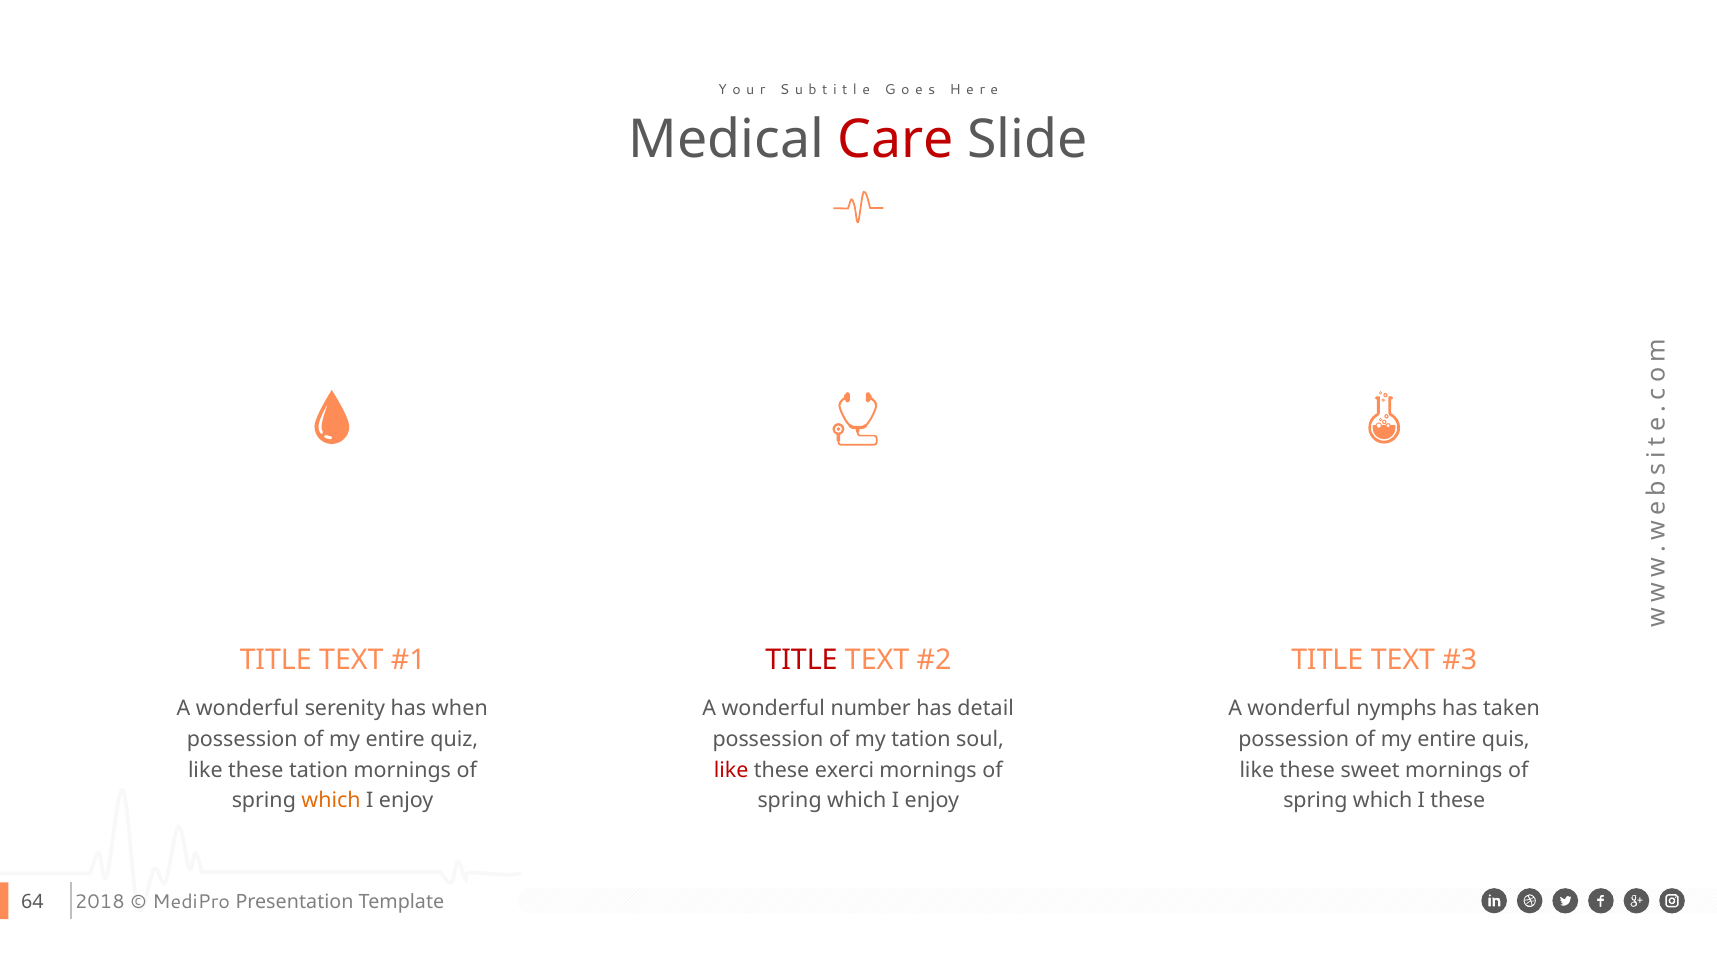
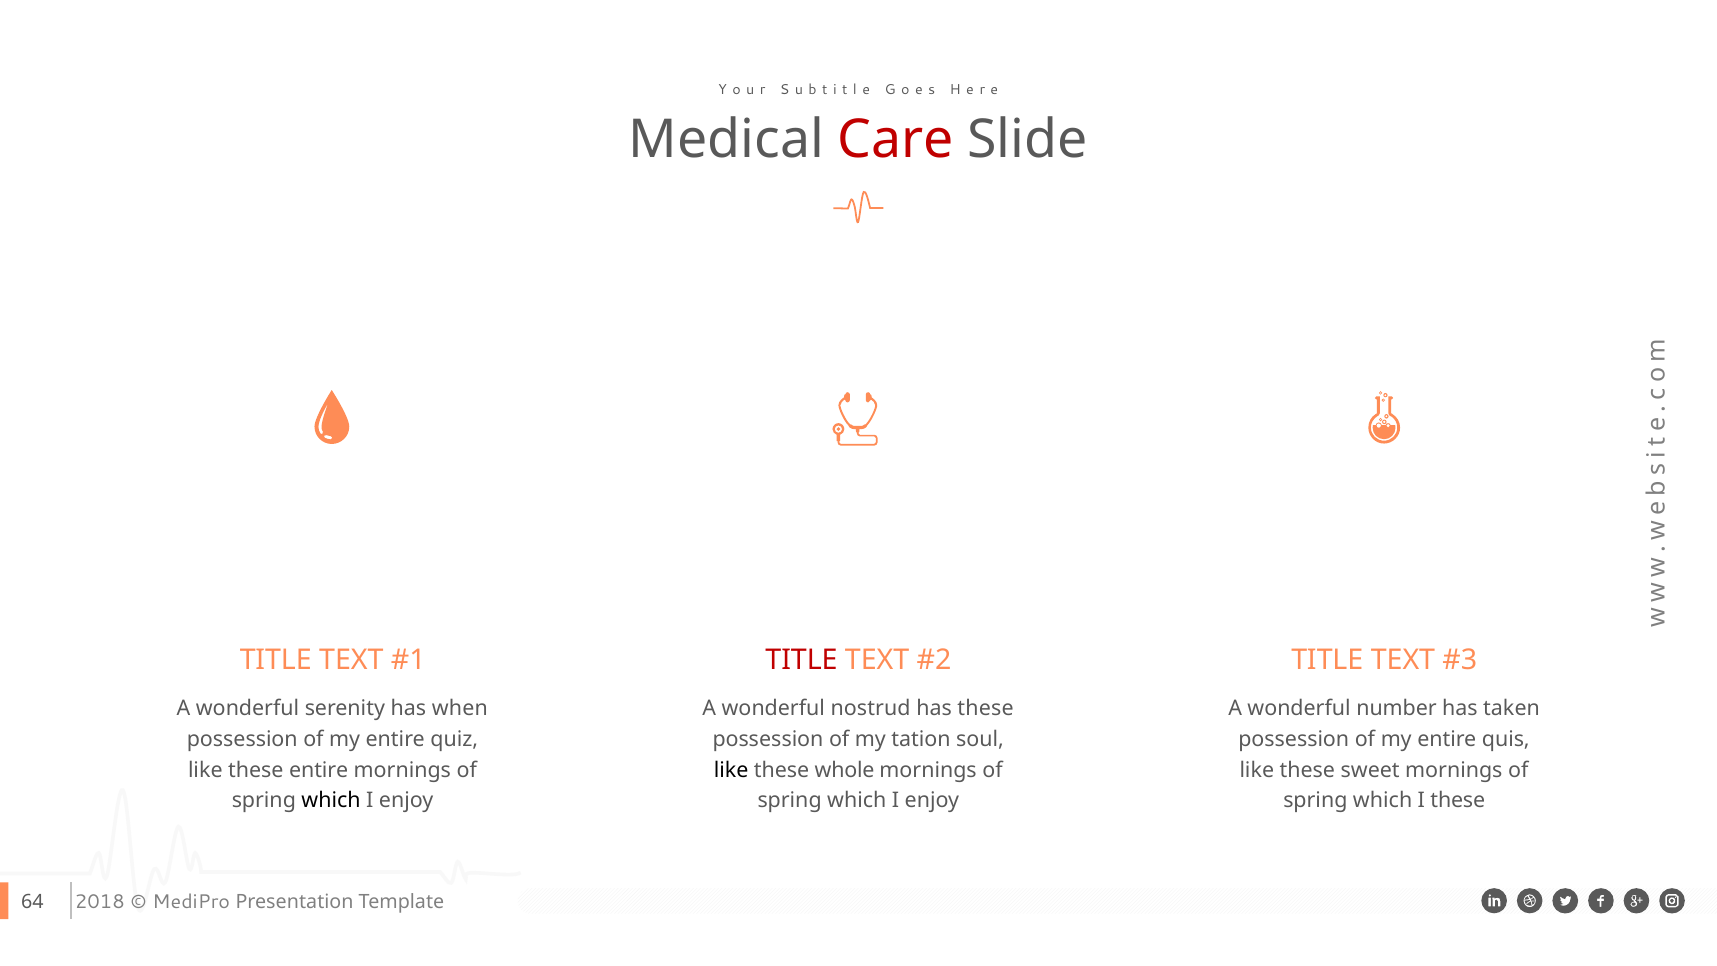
number: number -> nostrud (871, 708)
has detail: detail -> these (986, 708)
nymphs: nymphs -> number (1396, 708)
these tation: tation -> entire (319, 770)
like colour: red -> black (731, 770)
exerci: exerci -> whole (845, 770)
which colour: orange -> black (331, 801)
